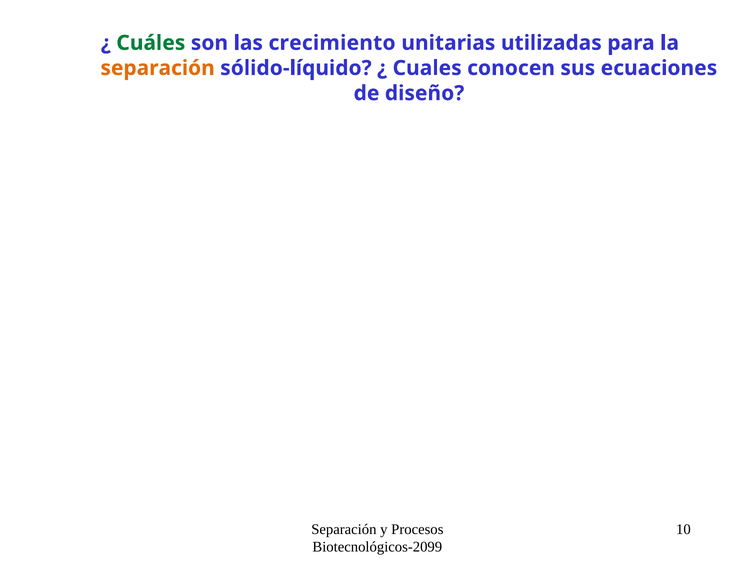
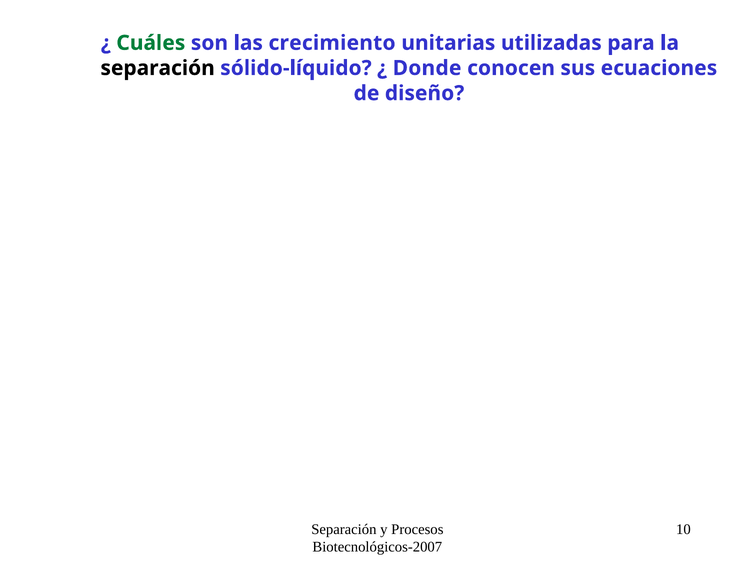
separación colour: orange -> black (158, 68)
Cuales: Cuales -> Donde (427, 68)
Biotecnológicos-2099: Biotecnológicos-2099 -> Biotecnológicos-2007 (377, 547)
